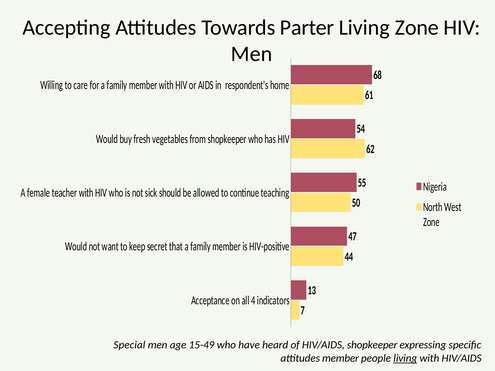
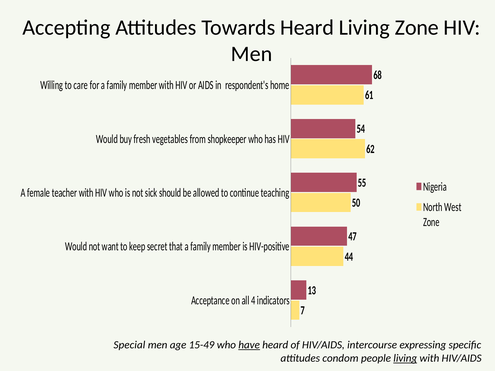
Towards Parter: Parter -> Heard (307, 28)
have underline: none -> present (249, 345)
HIV/AIDS shopkeeper: shopkeeper -> intercourse (372, 345)
attitudes member: member -> condom (340, 358)
